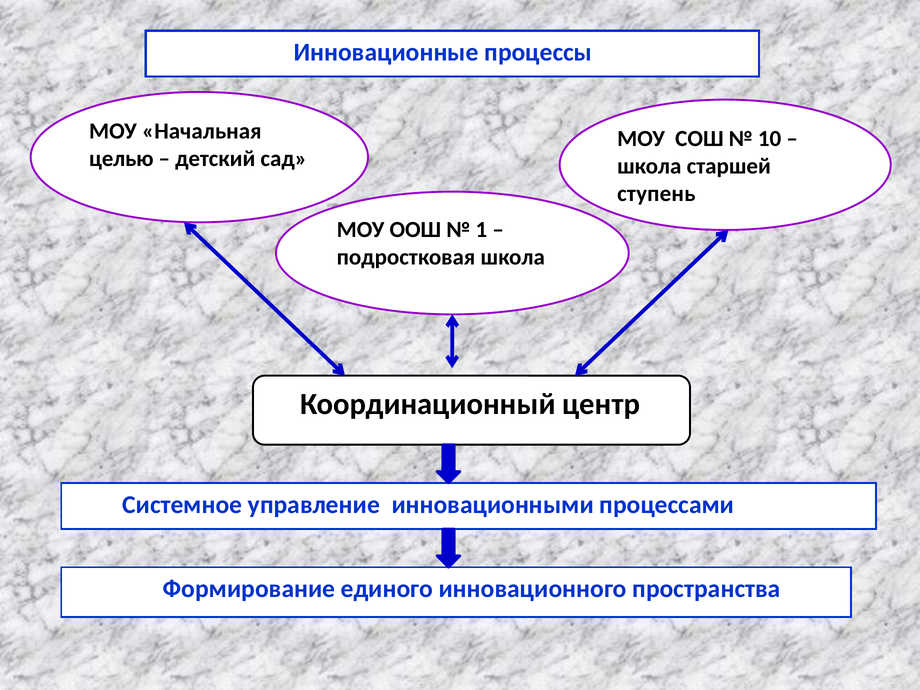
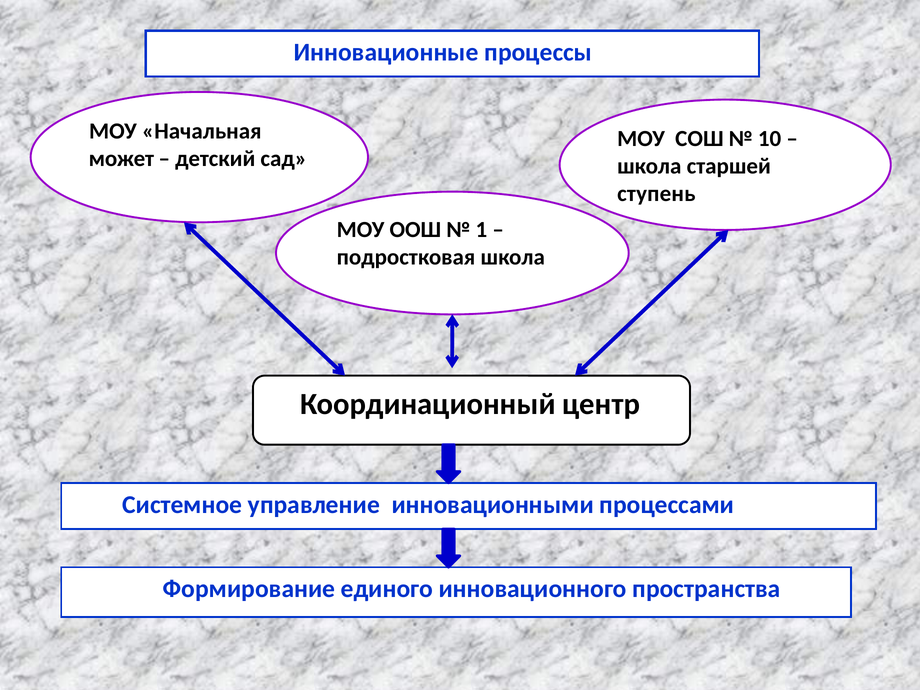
целью: целью -> может (121, 159)
